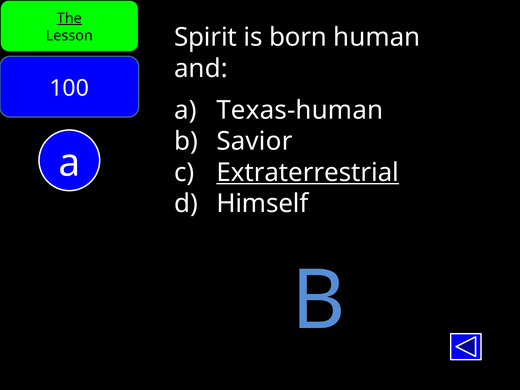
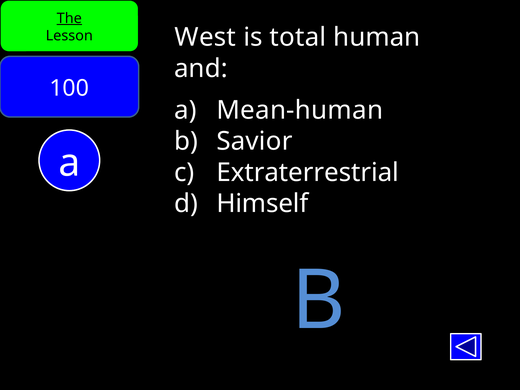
Spirit: Spirit -> West (205, 37)
born: born -> total (298, 37)
Texas-human: Texas-human -> Mean-human (300, 110)
Extraterrestrial underline: present -> none (308, 172)
